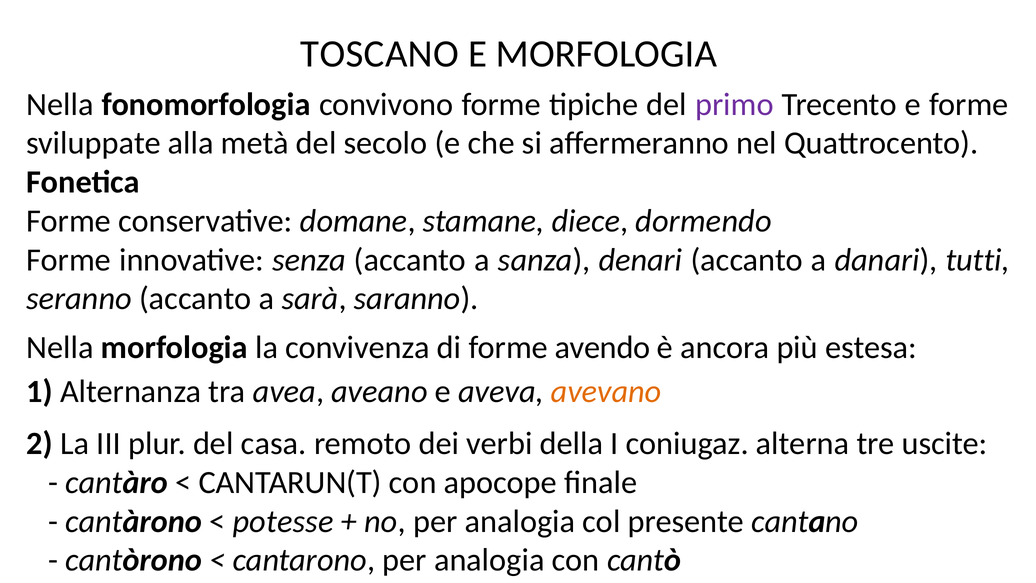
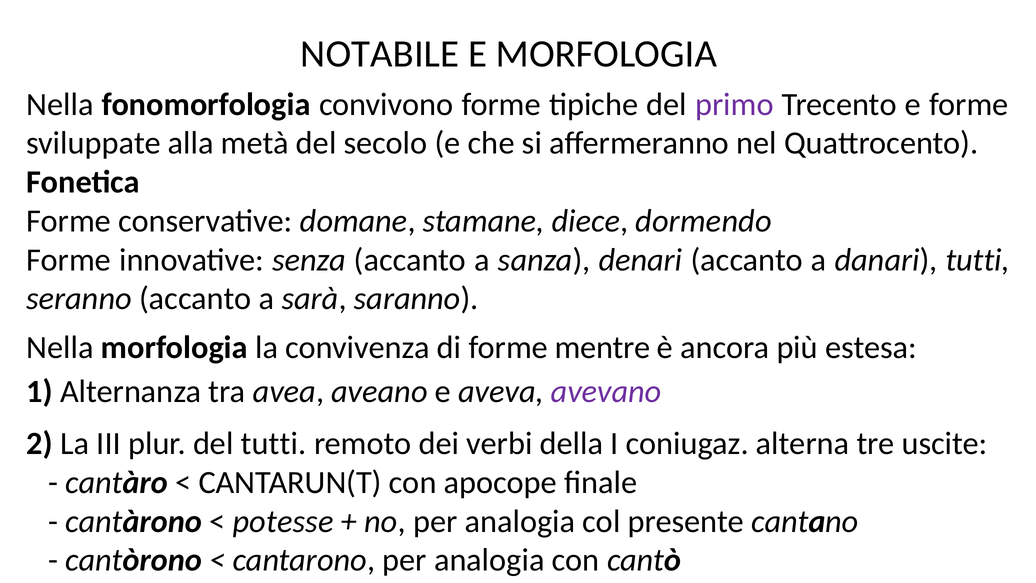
TOSCANO: TOSCANO -> NOTABILE (380, 54)
avendo: avendo -> mentre (603, 348)
avevano colour: orange -> purple (606, 392)
del casa: casa -> tutti (274, 443)
